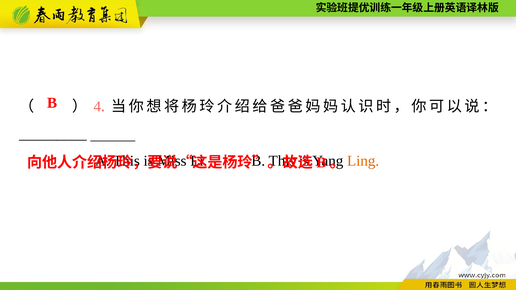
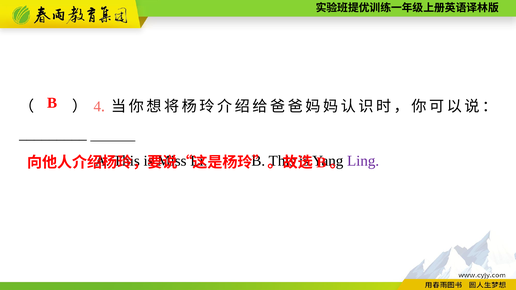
Ling colour: orange -> purple (363, 161)
